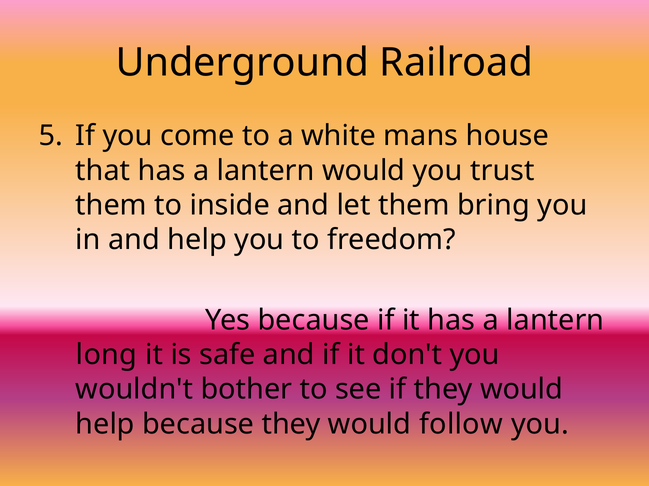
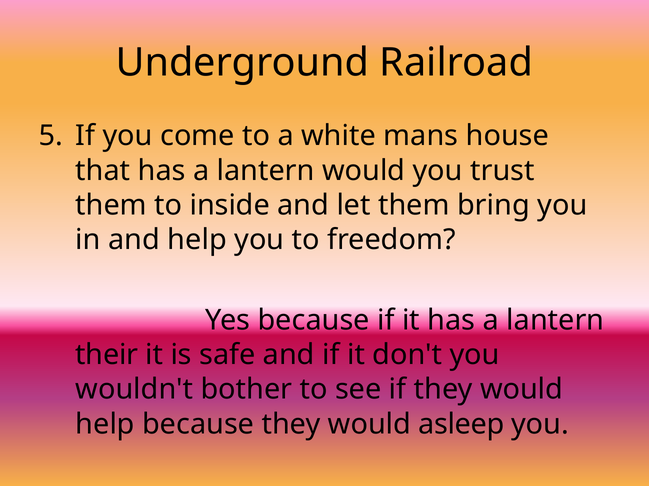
long: long -> their (107, 355)
follow: follow -> asleep (461, 425)
